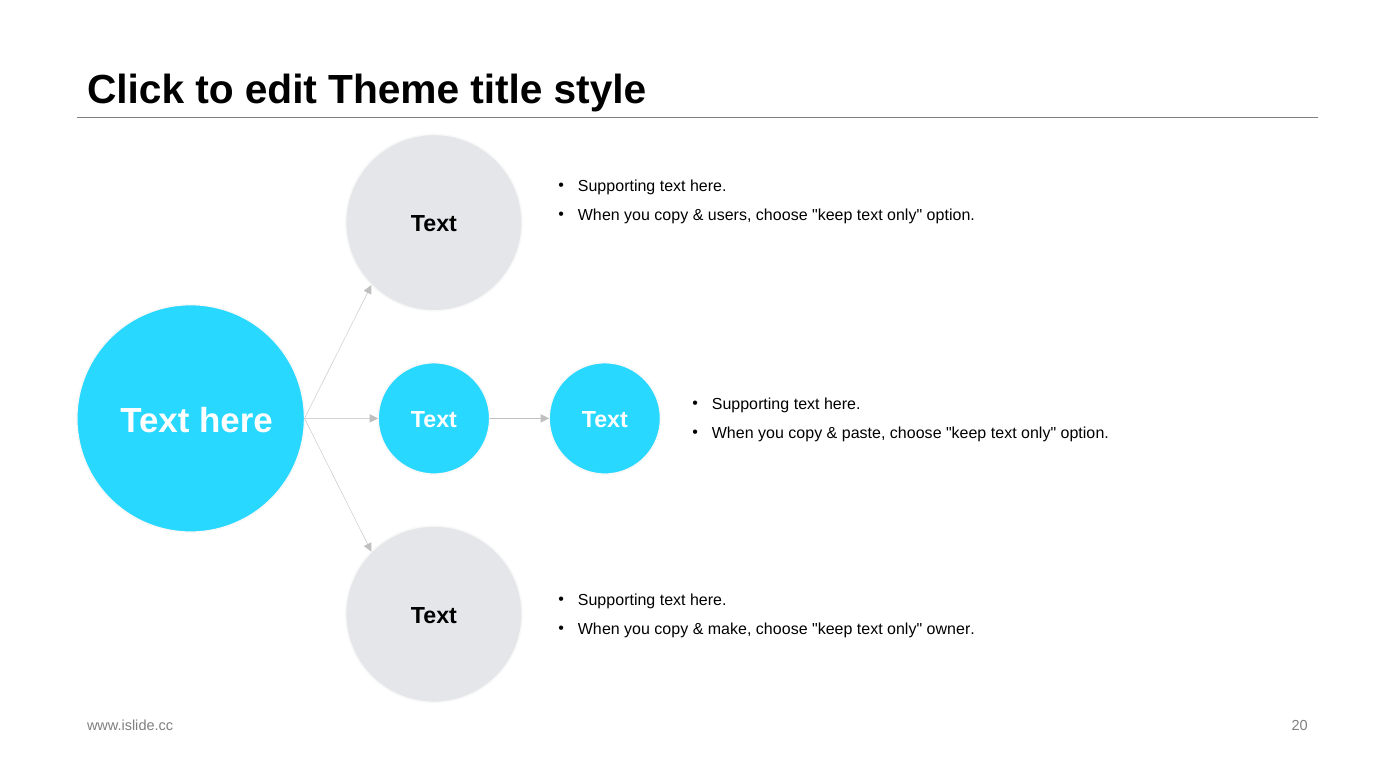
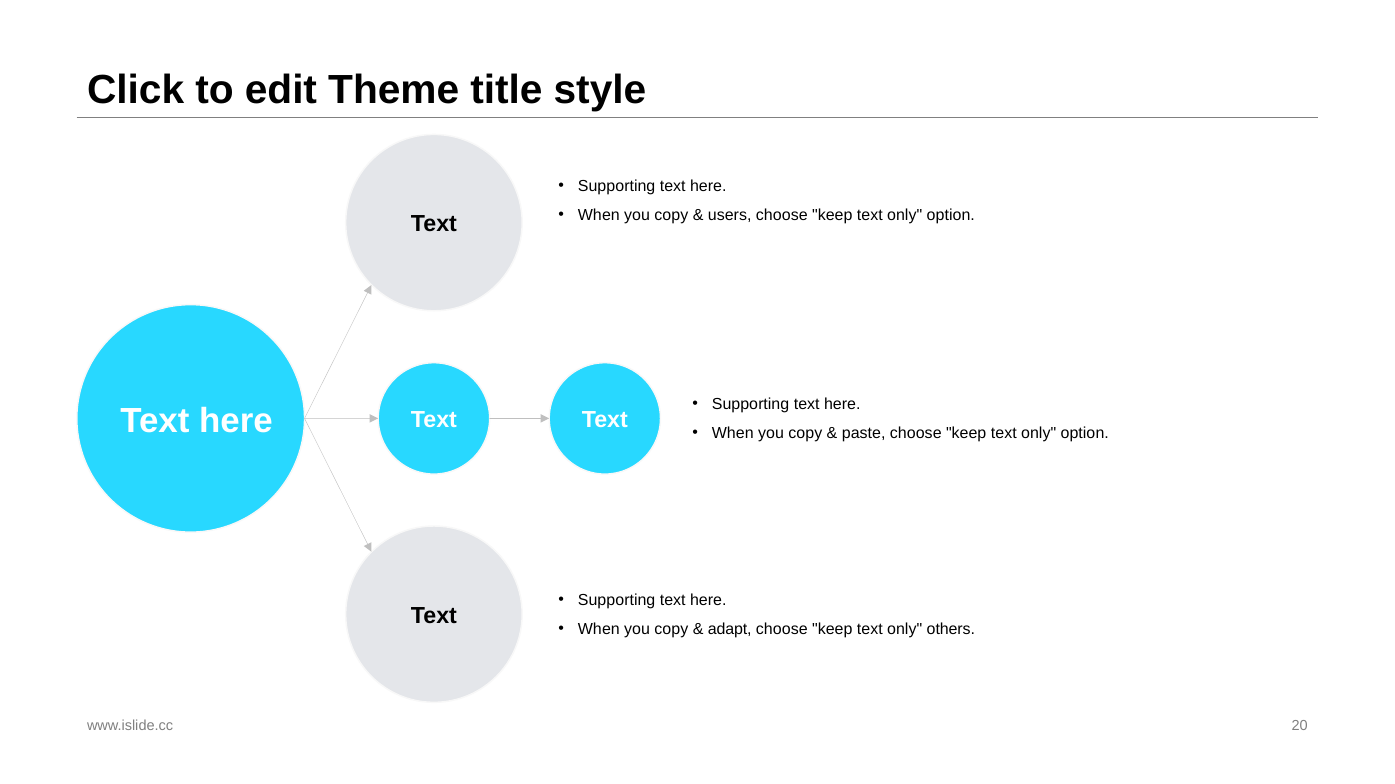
make: make -> adapt (730, 630)
owner: owner -> others (951, 630)
